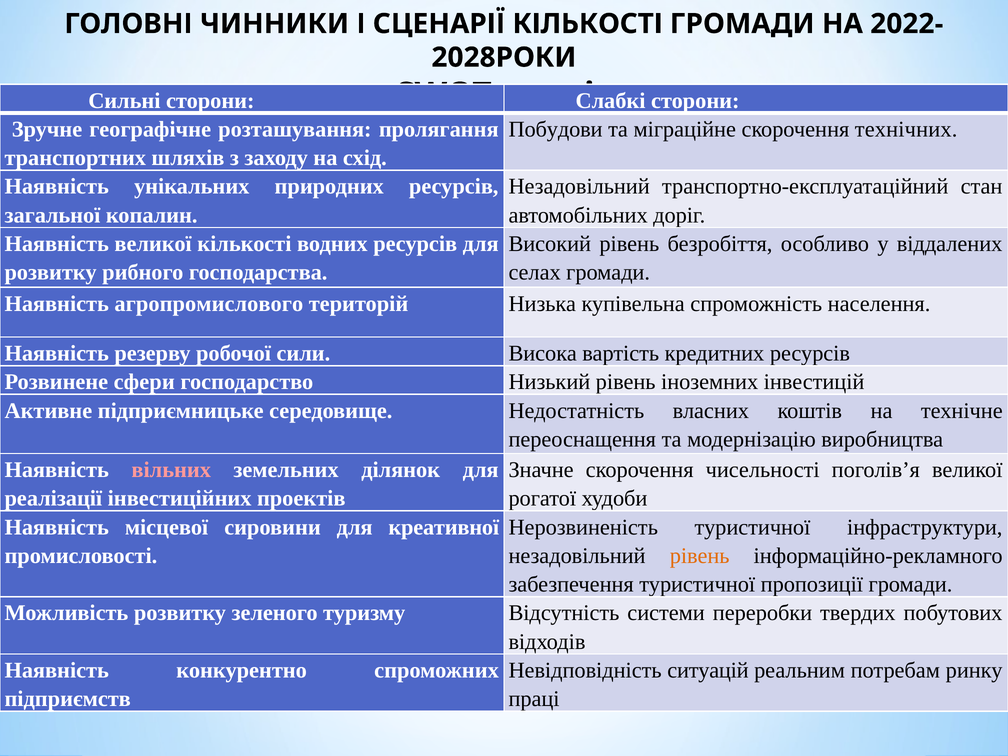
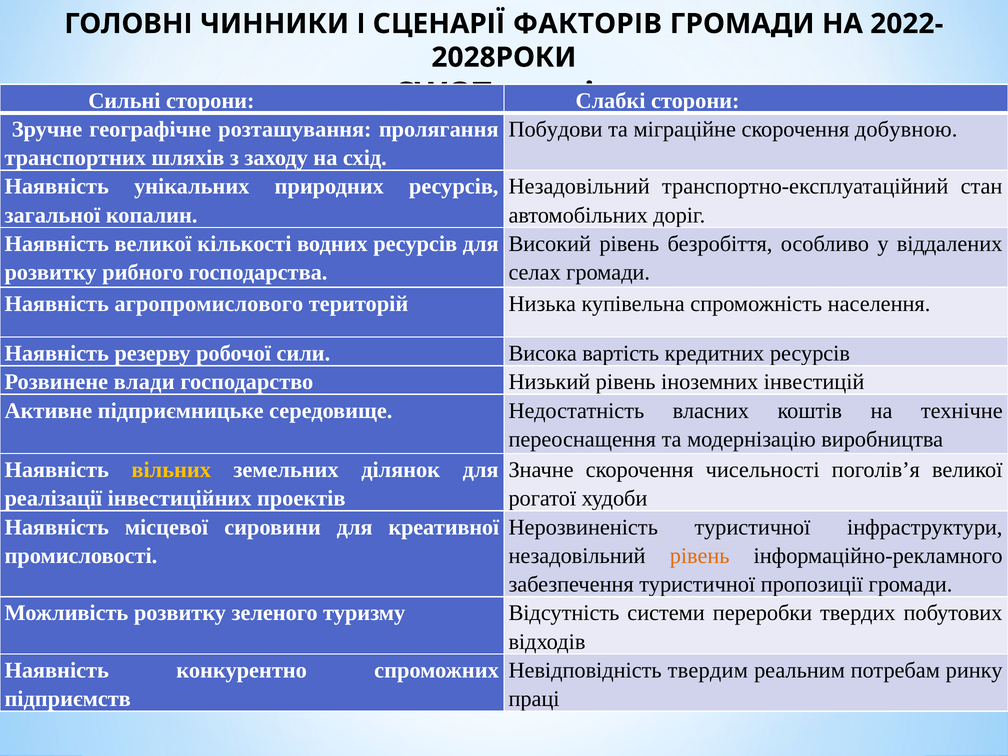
СЦЕНАРІЇ КІЛЬКОСТІ: КІЛЬКОСТІ -> ФАКТОРІВ (587, 24)
технічних: технічних -> добувною (906, 129)
сфери: сфери -> влади (144, 382)
вільних colour: pink -> yellow (171, 470)
ситуацій: ситуацій -> твердим (708, 670)
